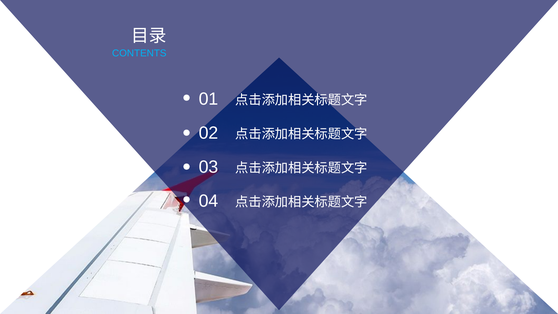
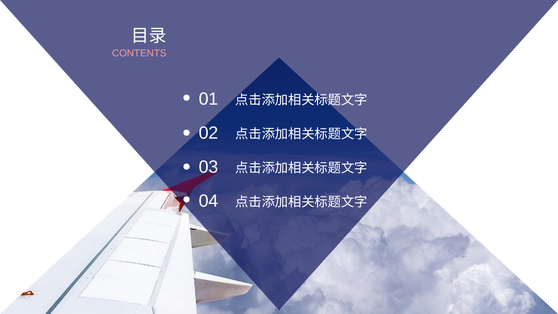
CONTENTS colour: light blue -> pink (139, 53)
